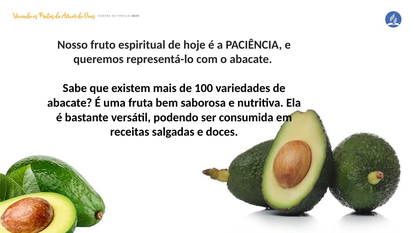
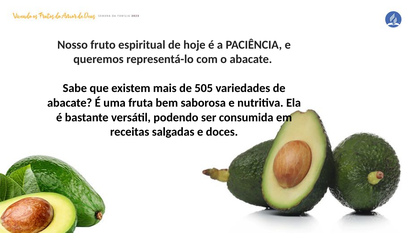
100: 100 -> 505 (204, 88)
